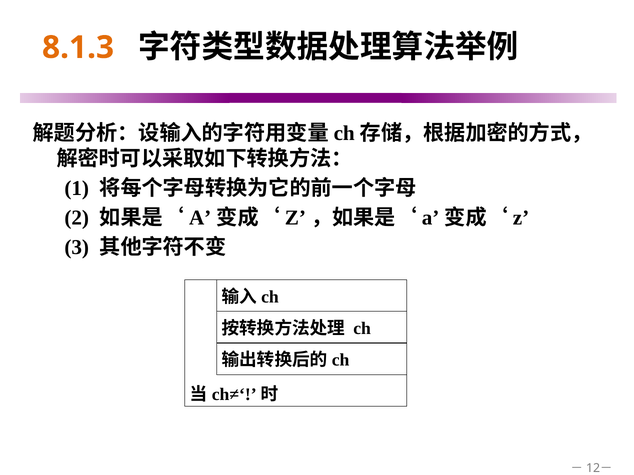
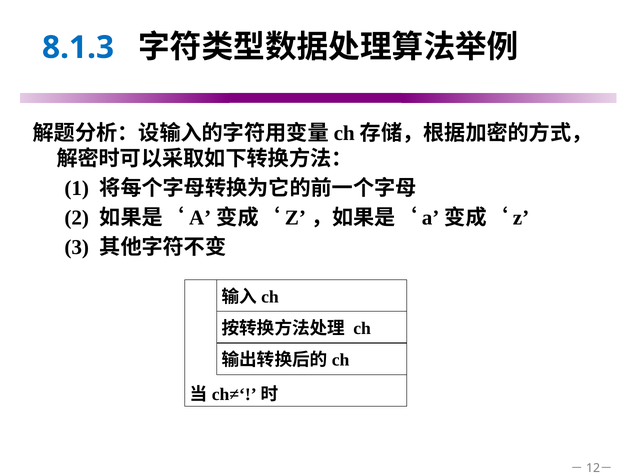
8.1.3 colour: orange -> blue (78, 48)
